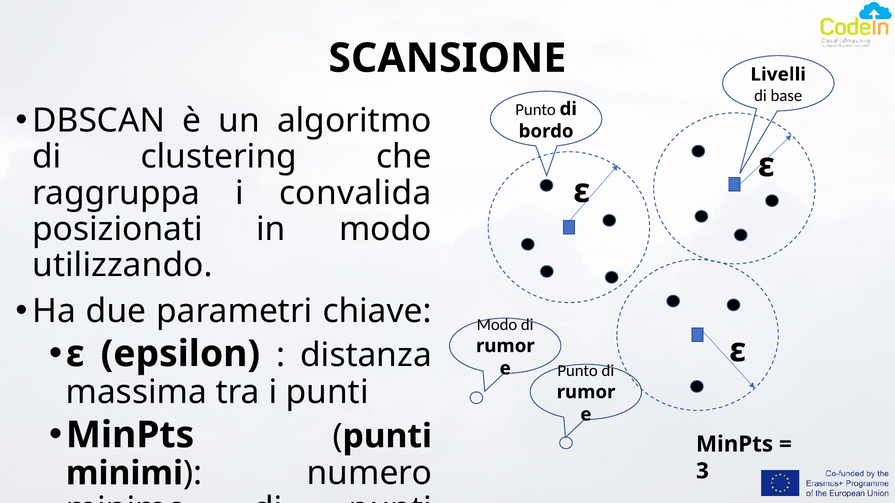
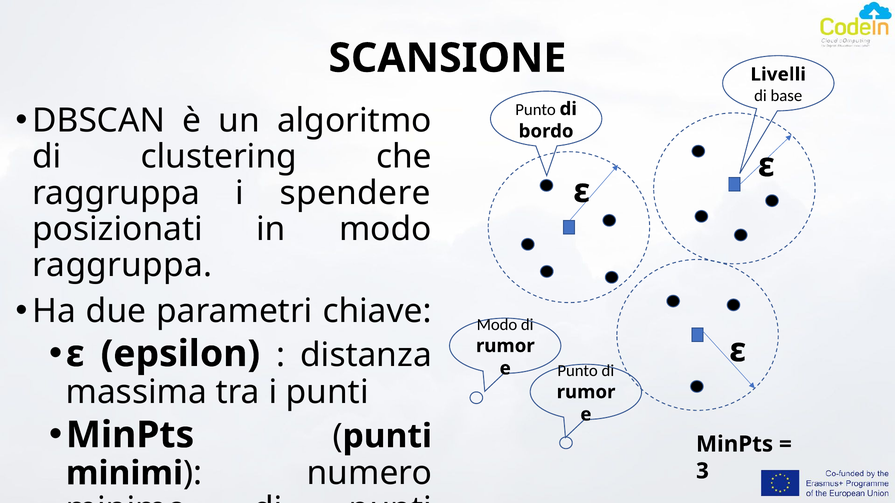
convalida: convalida -> spendere (355, 193)
utilizzando: utilizzando -> raggruppa (122, 266)
